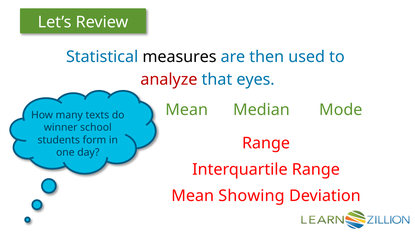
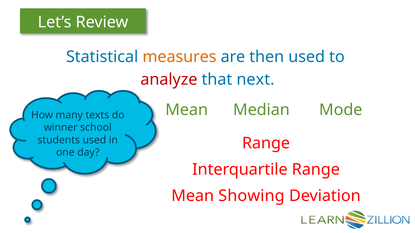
measures colour: black -> orange (179, 57)
eyes: eyes -> next (255, 80)
students form: form -> used (94, 140)
